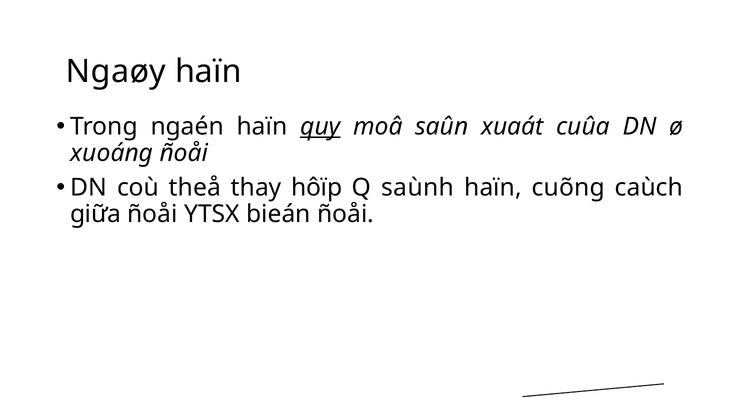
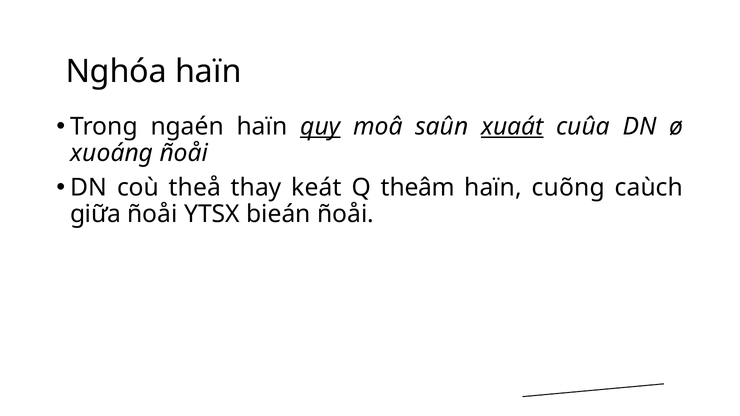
Ngaøy: Ngaøy -> Nghóa (116, 71)
xuaát underline: none -> present (512, 127)
hôïp: hôïp -> keát (317, 188)
saùnh: saùnh -> theâm (418, 188)
